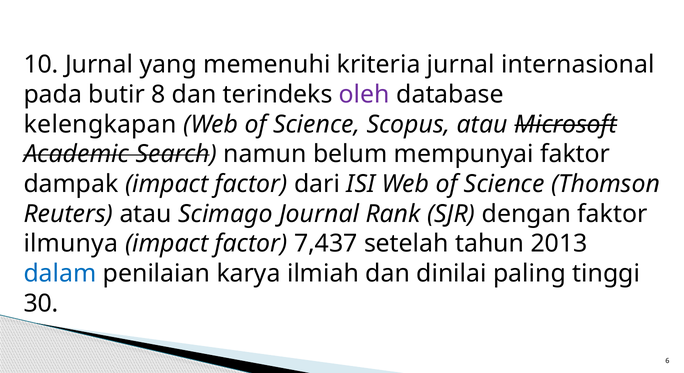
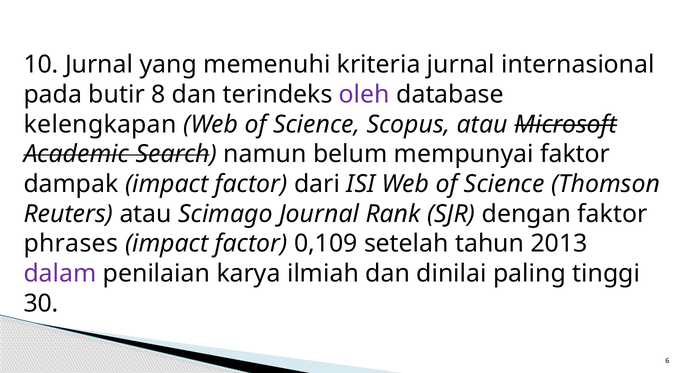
ilmunya: ilmunya -> phrases (71, 244)
7,437: 7,437 -> 0,109 (326, 244)
dalam colour: blue -> purple (60, 274)
